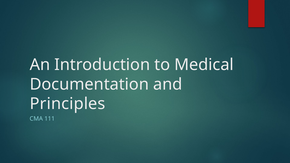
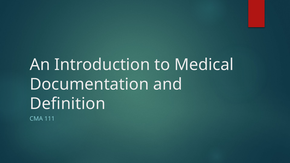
Principles: Principles -> Definition (68, 104)
